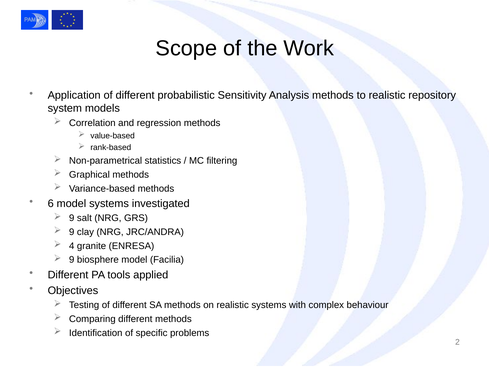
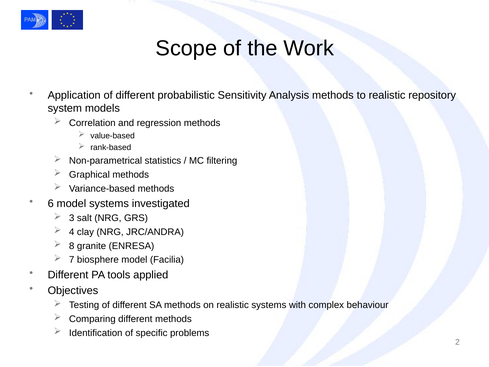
9: 9 -> 3 (72, 218)
9: 9 -> 4 (72, 232)
4: 4 -> 8 (72, 246)
9: 9 -> 7 (72, 260)
